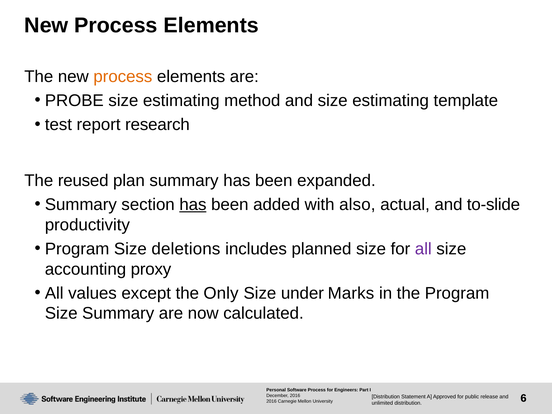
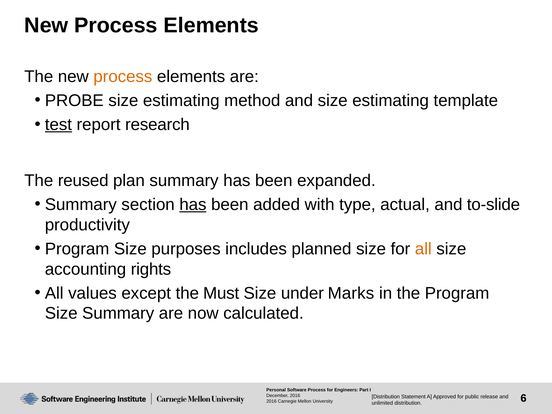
test underline: none -> present (58, 125)
also: also -> type (357, 205)
deletions: deletions -> purposes (186, 249)
all colour: purple -> orange (423, 249)
proxy: proxy -> rights (151, 269)
Only: Only -> Must (221, 293)
